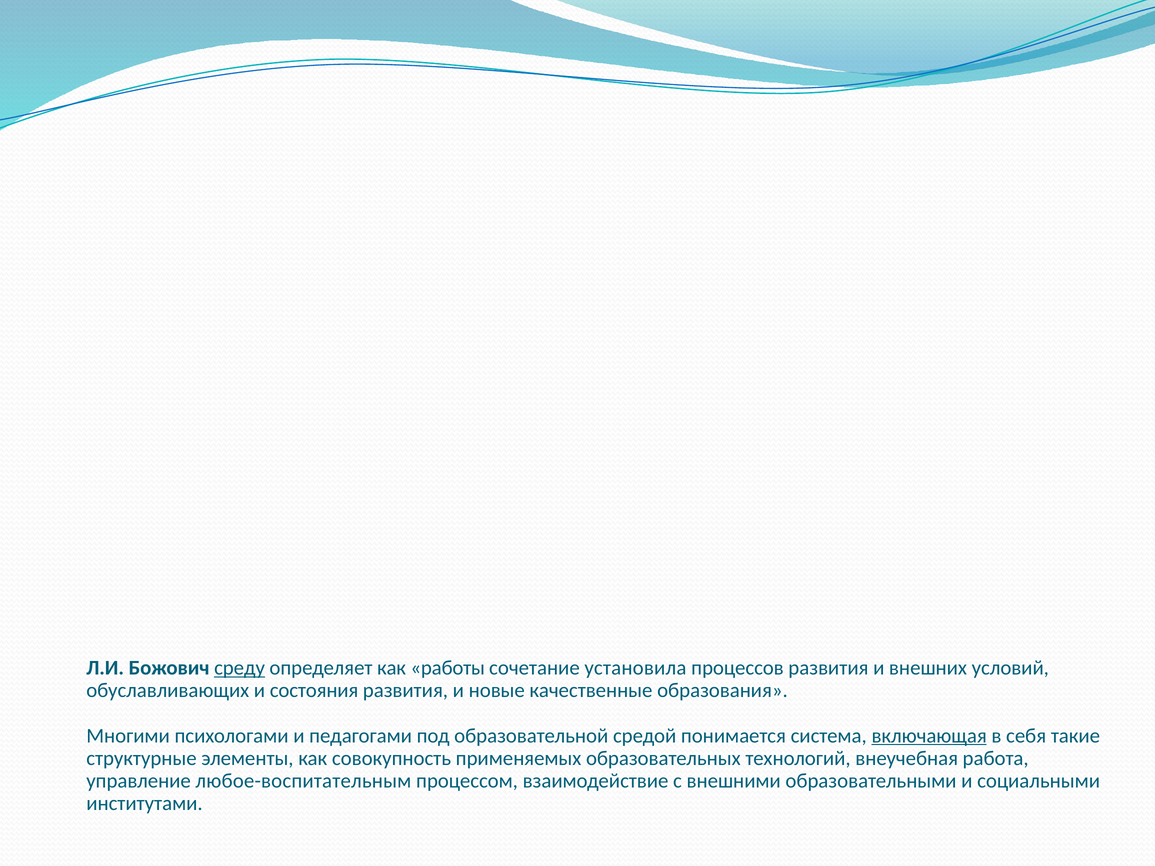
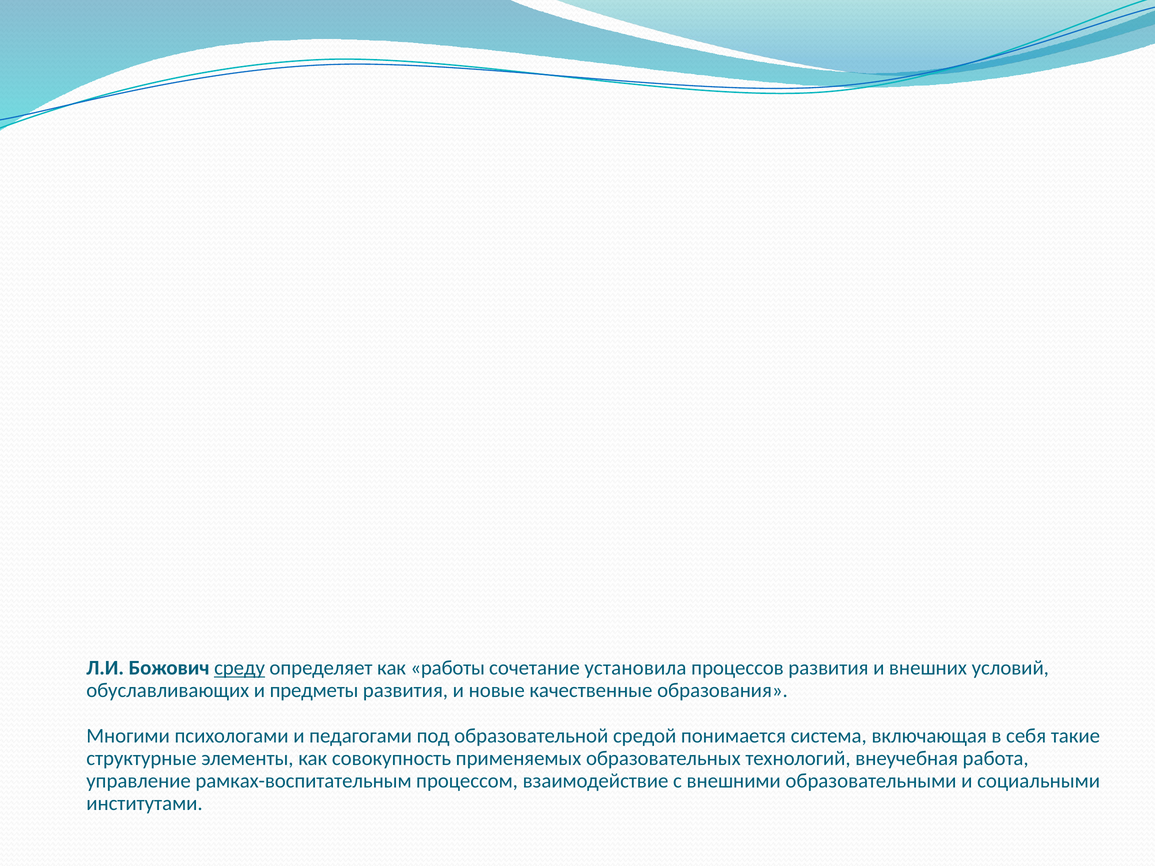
состояния: состояния -> предметы (314, 691)
включающая underline: present -> none (929, 736)
любое-воспитательным: любое-воспитательным -> рамках-воспитательным (304, 781)
